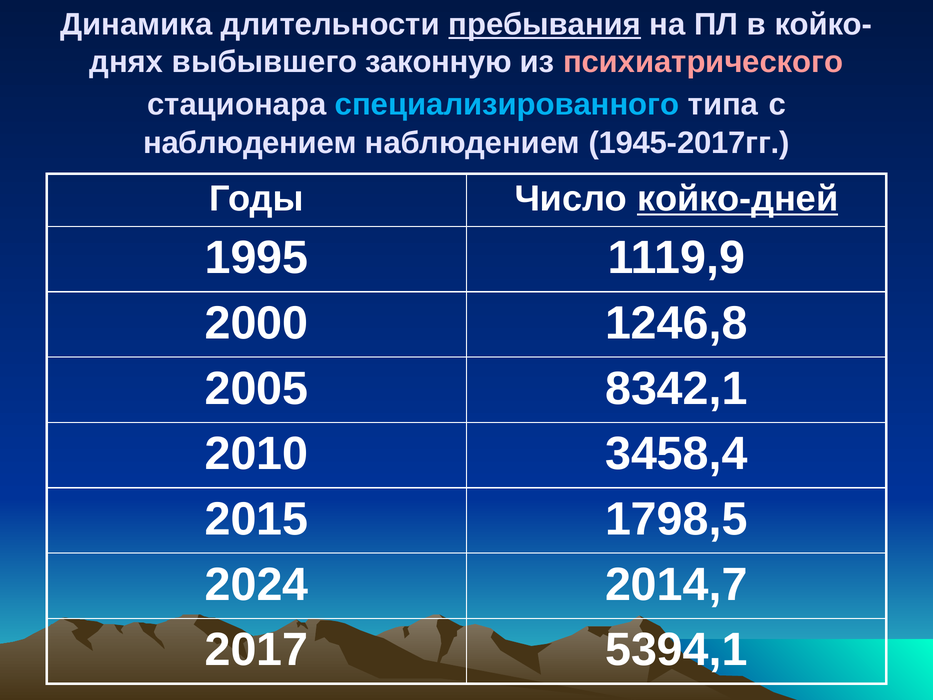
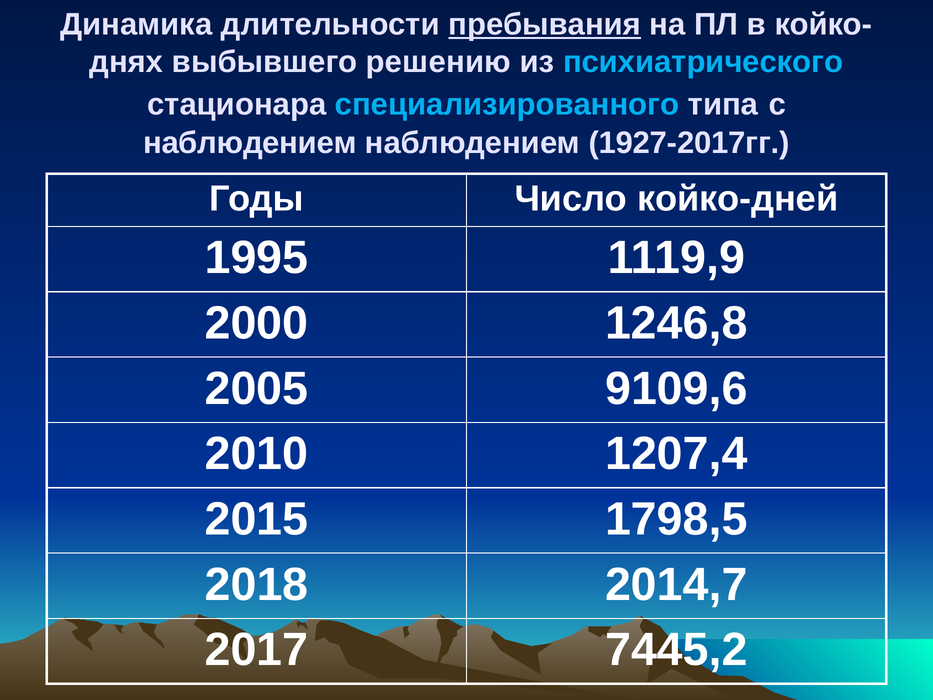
законную: законную -> решению (438, 62)
психиатрического colour: pink -> light blue (703, 62)
1945-2017гг: 1945-2017гг -> 1927-2017гг (689, 143)
койко-дней underline: present -> none (738, 199)
8342,1: 8342,1 -> 9109,6 (676, 388)
3458,4: 3458,4 -> 1207,4 (676, 454)
2024: 2024 -> 2018 (257, 584)
5394,1: 5394,1 -> 7445,2 (676, 650)
